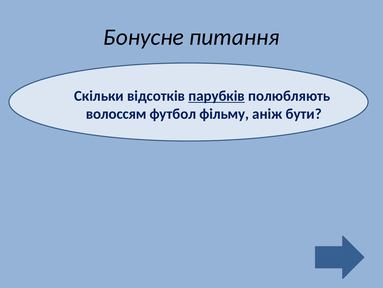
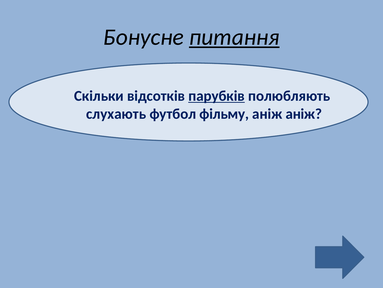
питання underline: none -> present (234, 37)
волоссям: волоссям -> слухають (116, 114)
аніж бути: бути -> аніж (304, 114)
